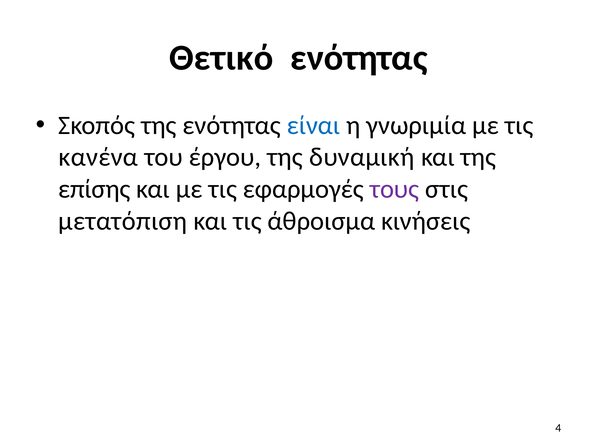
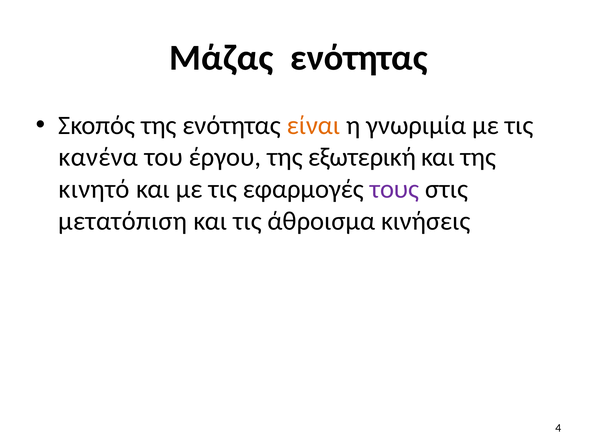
Θετικό: Θετικό -> Μάζας (221, 58)
είναι colour: blue -> orange (313, 125)
δυναμική: δυναμική -> εξωτερική (362, 157)
επίσης: επίσης -> κινητό (94, 189)
